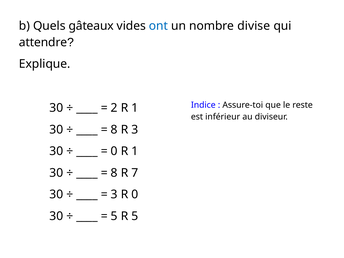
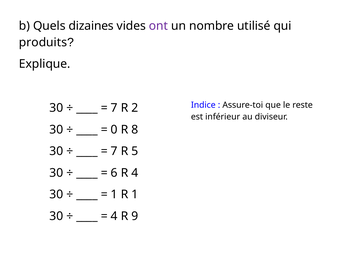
gâteaux: gâteaux -> dizaines (91, 26)
ont colour: blue -> purple (158, 26)
divise: divise -> utilisé (254, 26)
attendre: attendre -> produits (43, 42)
2: 2 -> 7 (114, 108)
1: 1 -> 2 (135, 108)
8: 8 -> 0 (114, 130)
R 3: 3 -> 8 (135, 130)
0: 0 -> 7 (114, 151)
1: 1 -> 5 (135, 151)
8: 8 -> 6 (114, 173)
R 7: 7 -> 4 (135, 173)
3: 3 -> 1 (114, 194)
R 0: 0 -> 1 (135, 194)
5: 5 -> 4 (114, 216)
R 5: 5 -> 9 (135, 216)
